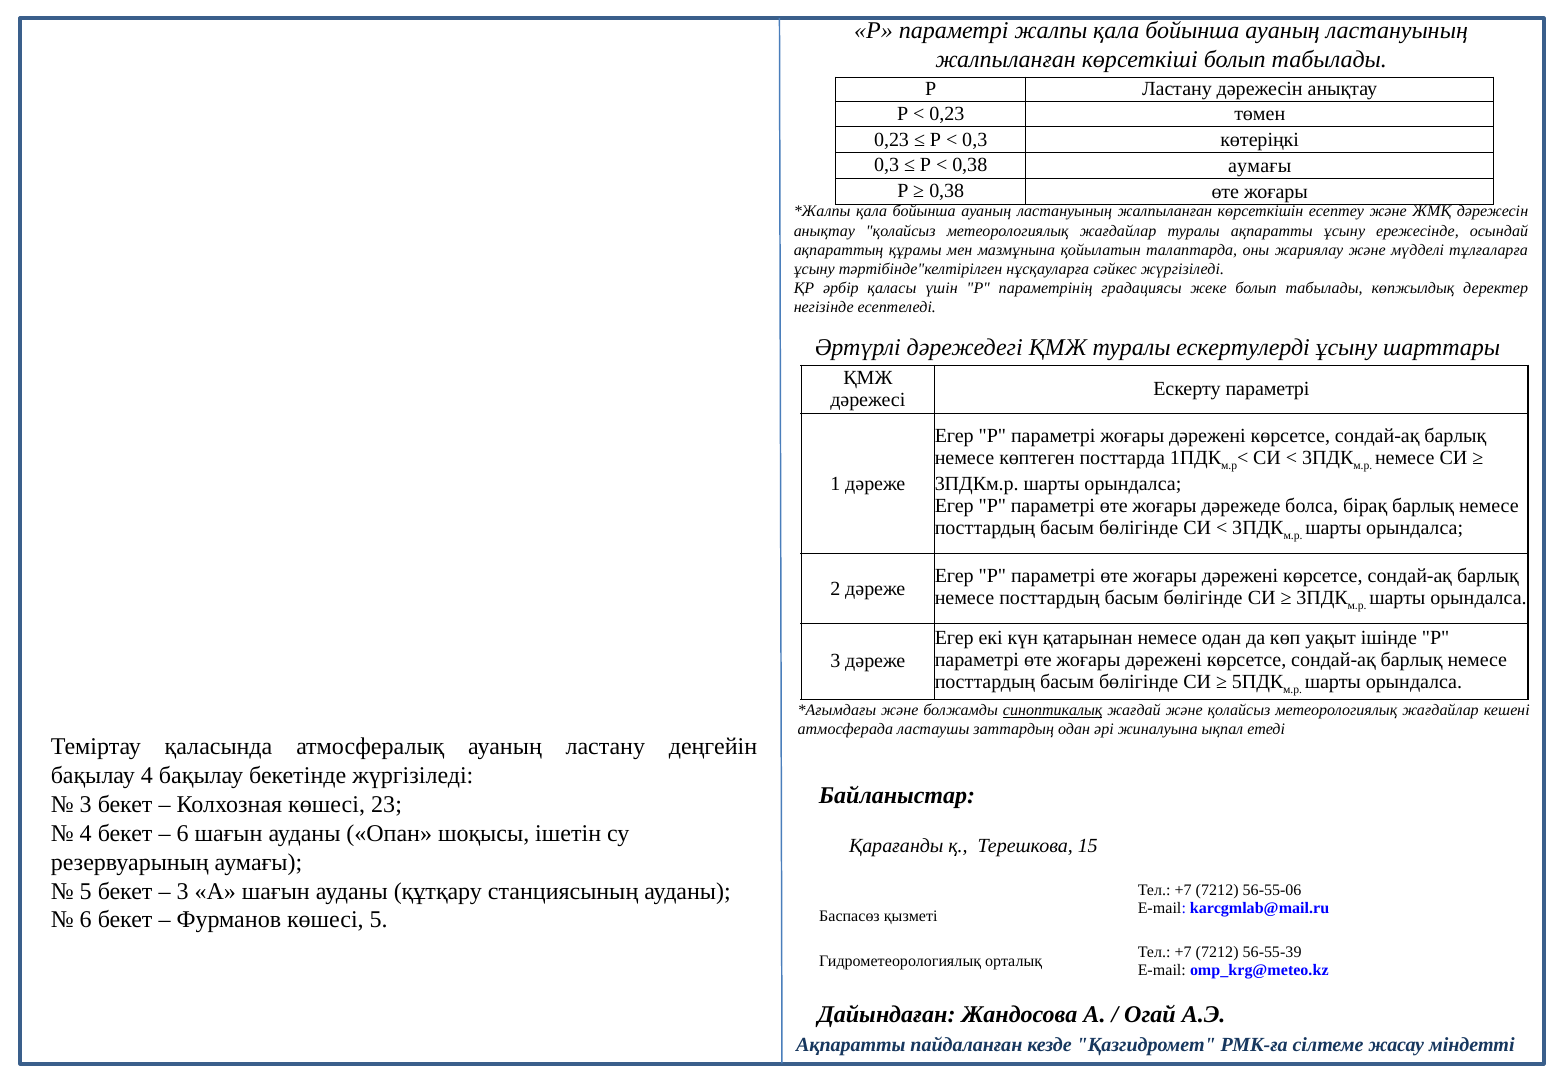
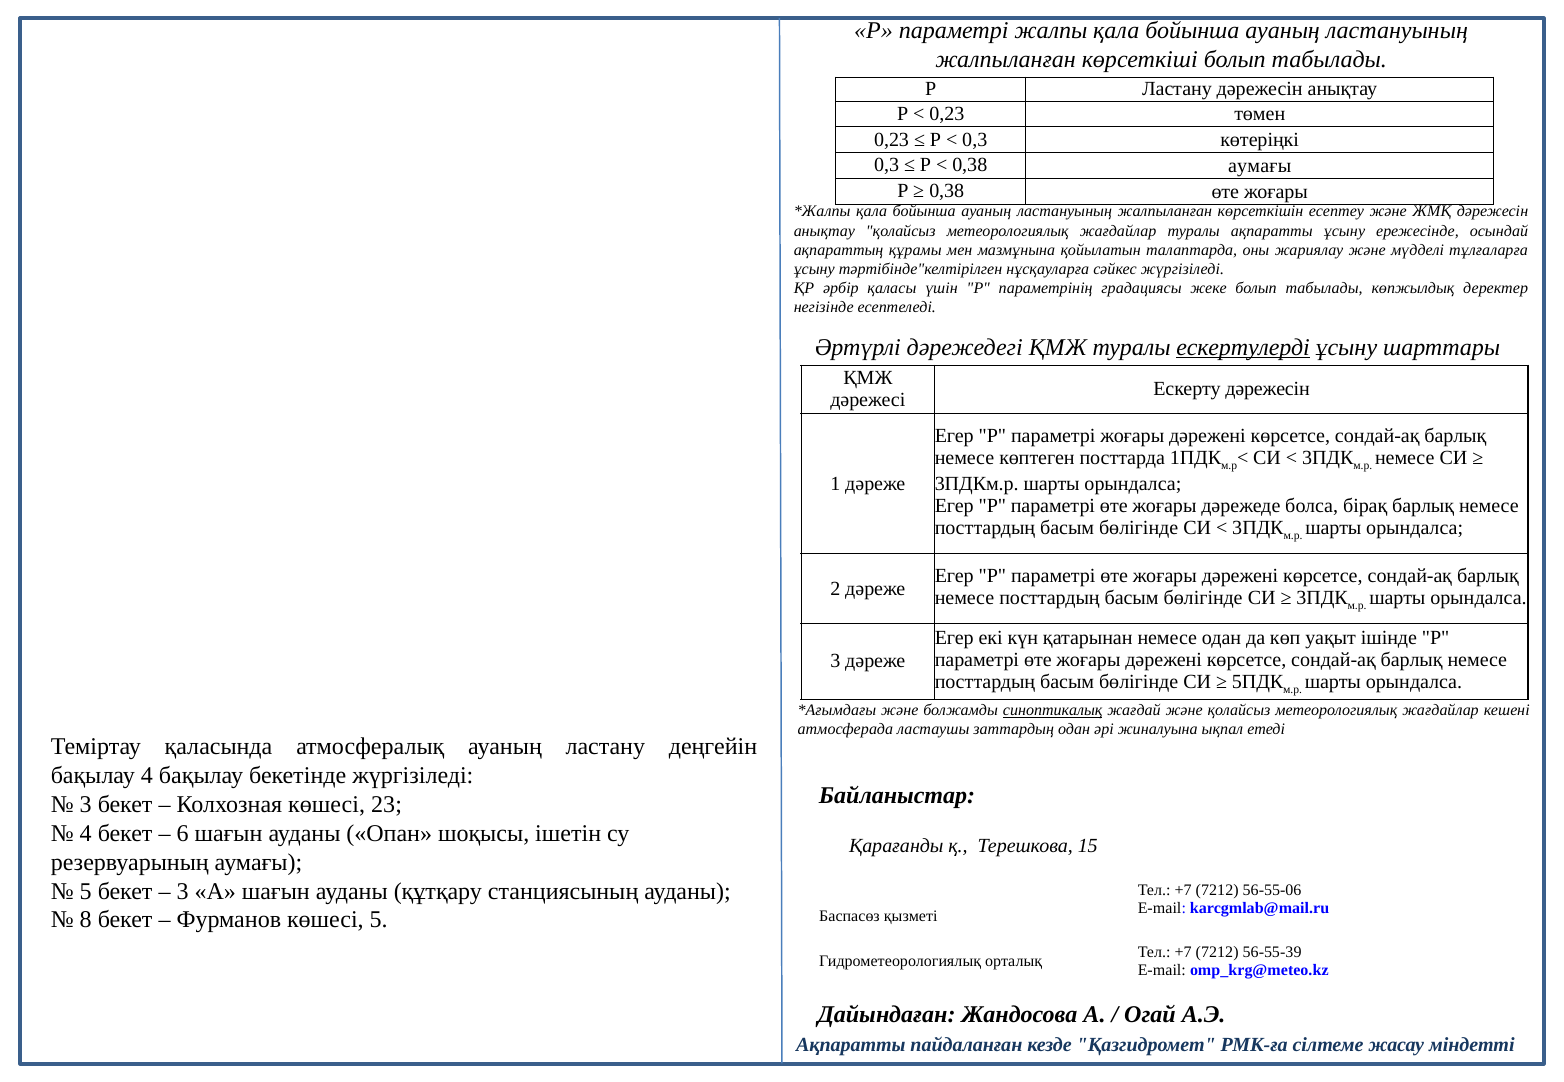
ескертулерді underline: none -> present (1243, 348)
Ескерту параметрі: параметрі -> дәрежесін (1268, 390)
6: 6 -> 8 (86, 921)
